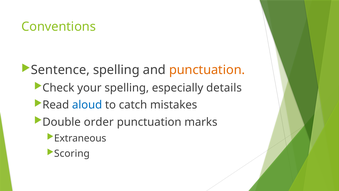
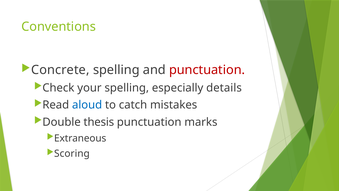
Sentence: Sentence -> Concrete (60, 70)
punctuation colour: orange -> red (207, 70)
order: order -> thesis (99, 122)
